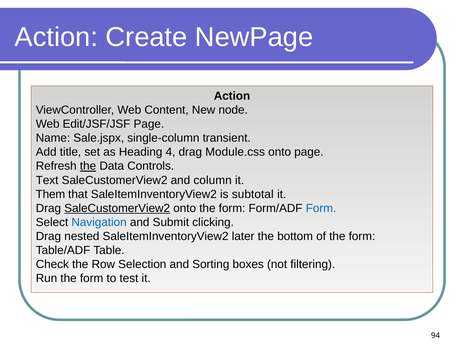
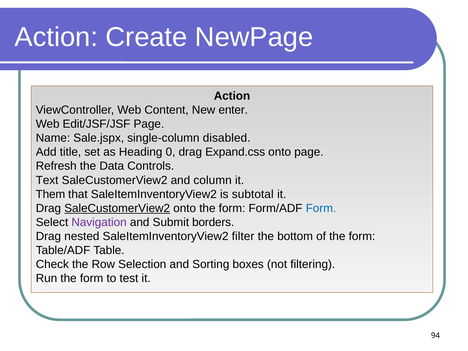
node: node -> enter (233, 110)
transient: transient -> disabled (227, 138)
4: 4 -> 0 (170, 152)
Module.css: Module.css -> Expand.css (235, 152)
the underline: present -> none (88, 166)
Navigation colour: blue -> purple (99, 222)
clicking: clicking -> borders (213, 222)
later: later -> filter (243, 236)
